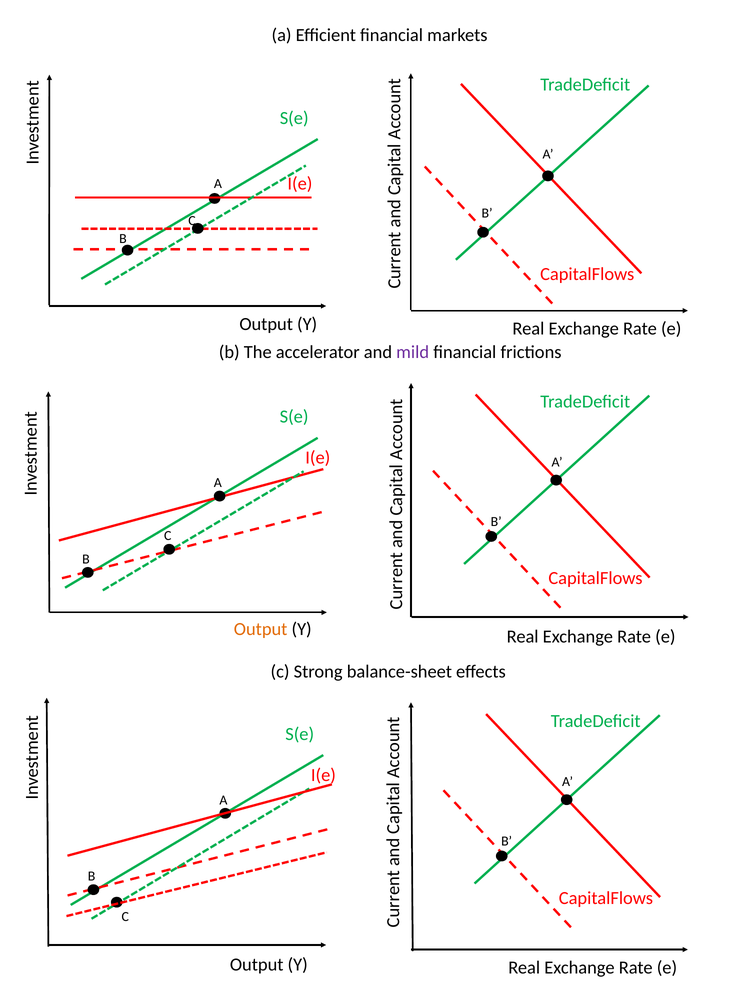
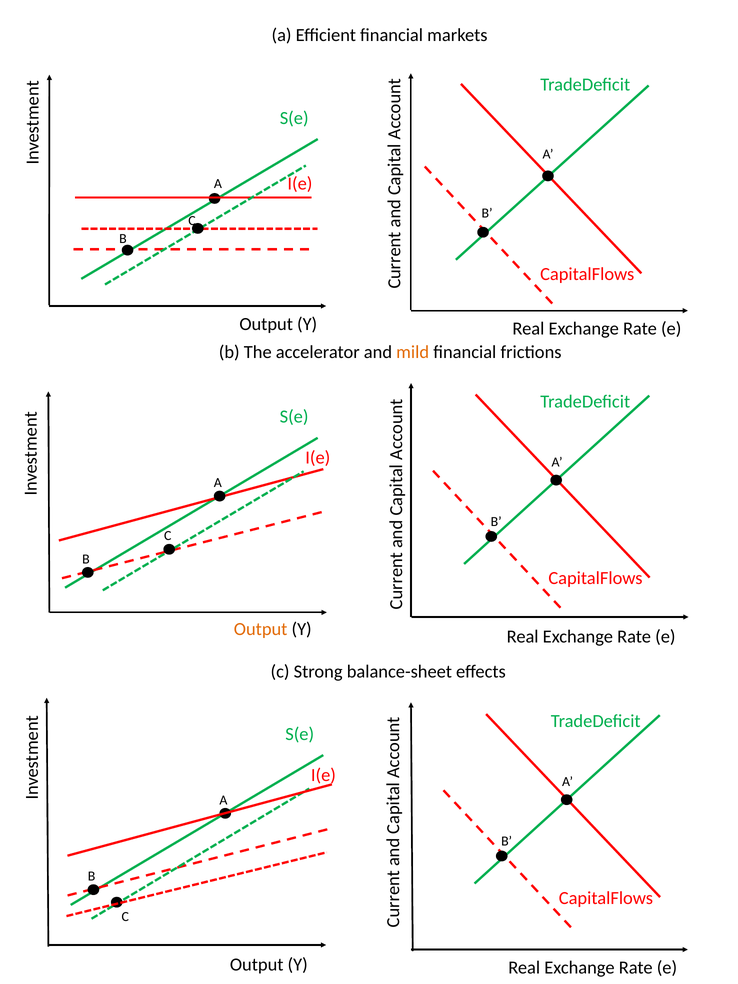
mild colour: purple -> orange (413, 352)
